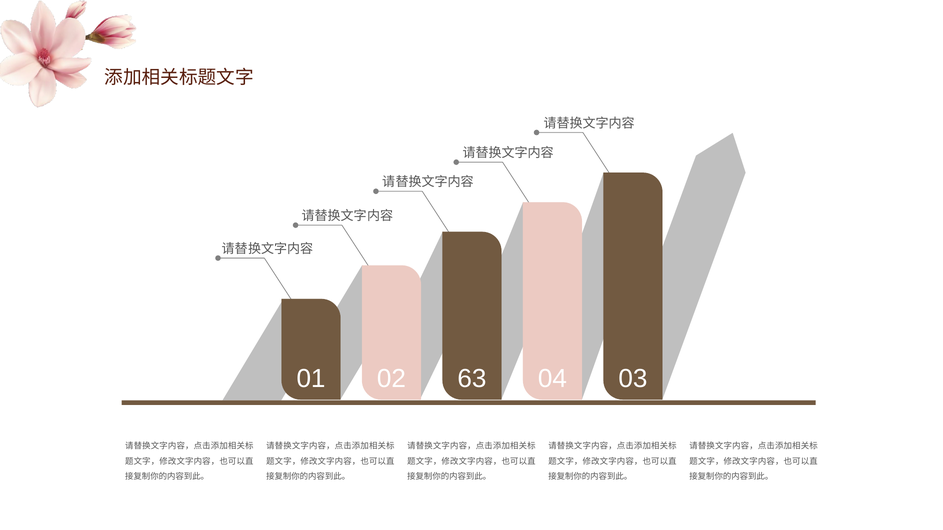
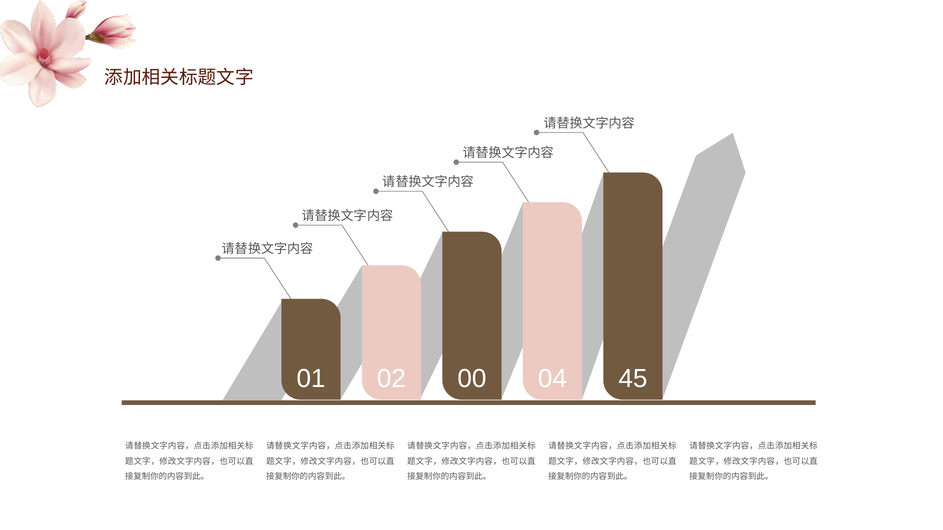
63: 63 -> 00 (472, 379)
03: 03 -> 45 (633, 379)
